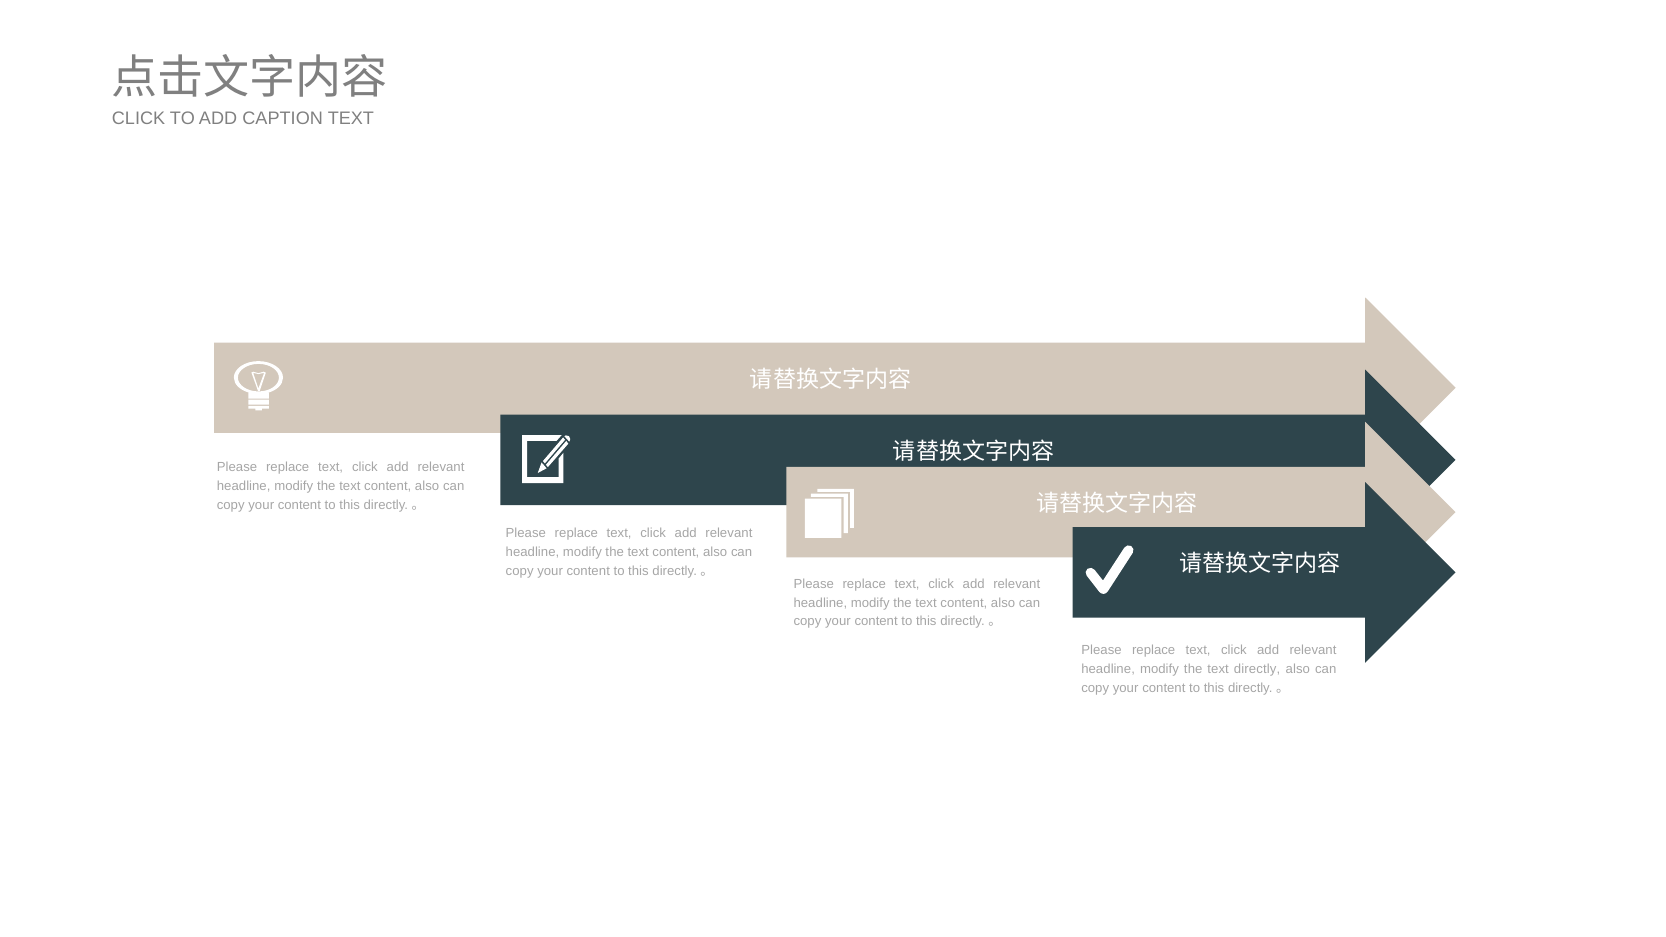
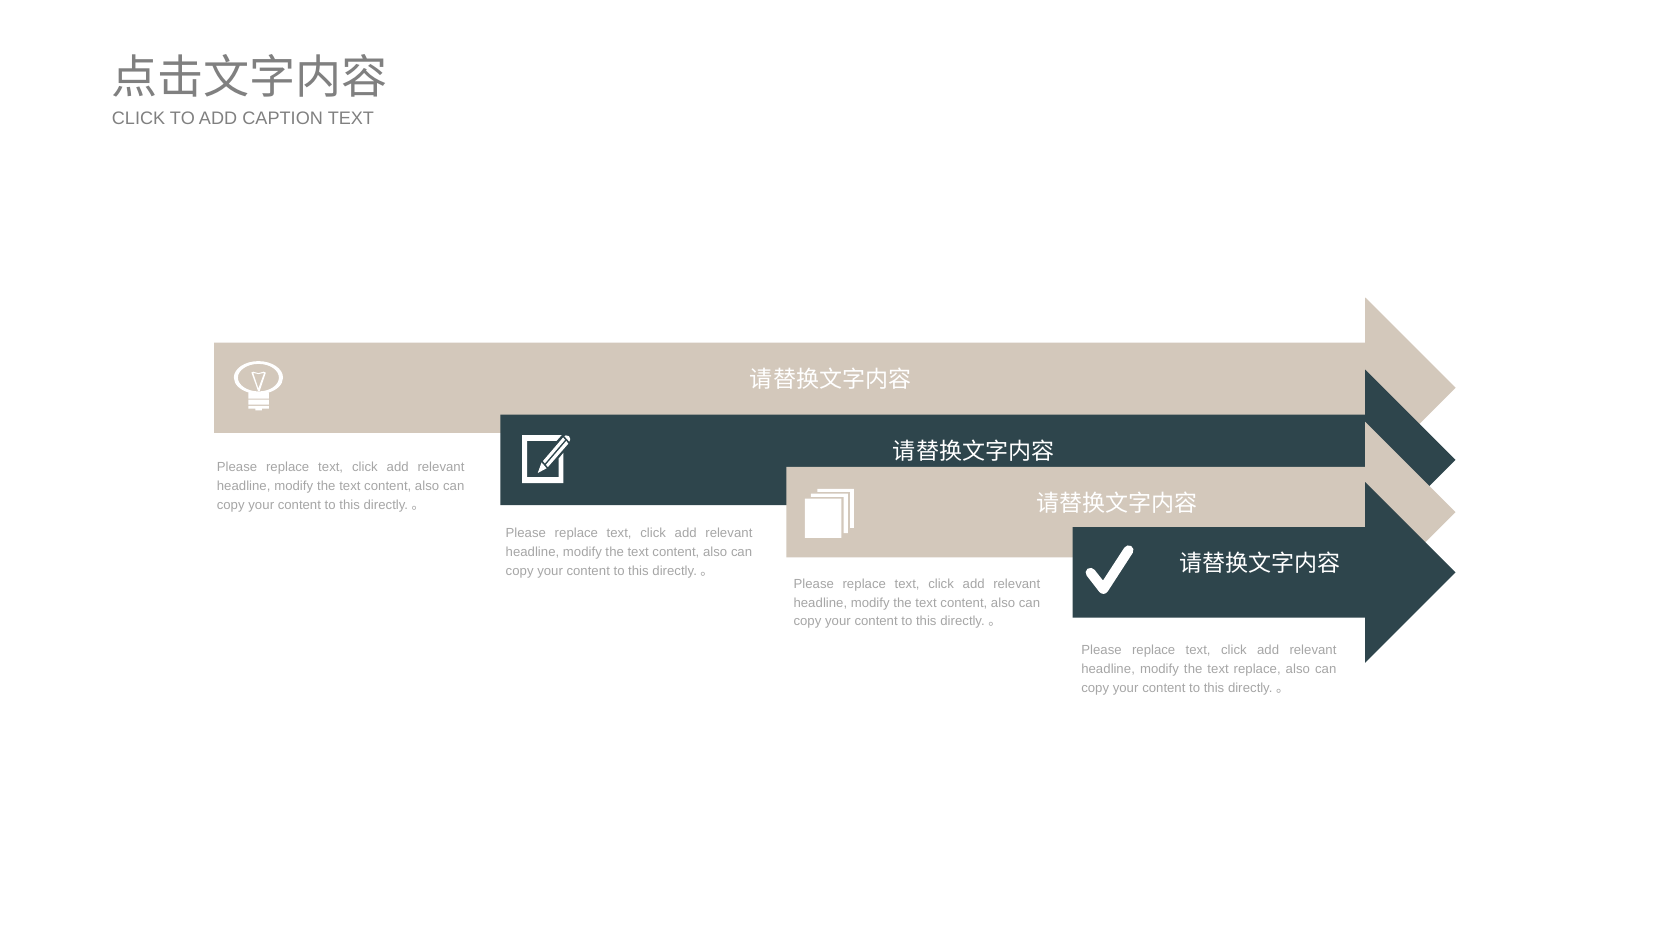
text directly: directly -> replace (1257, 669)
